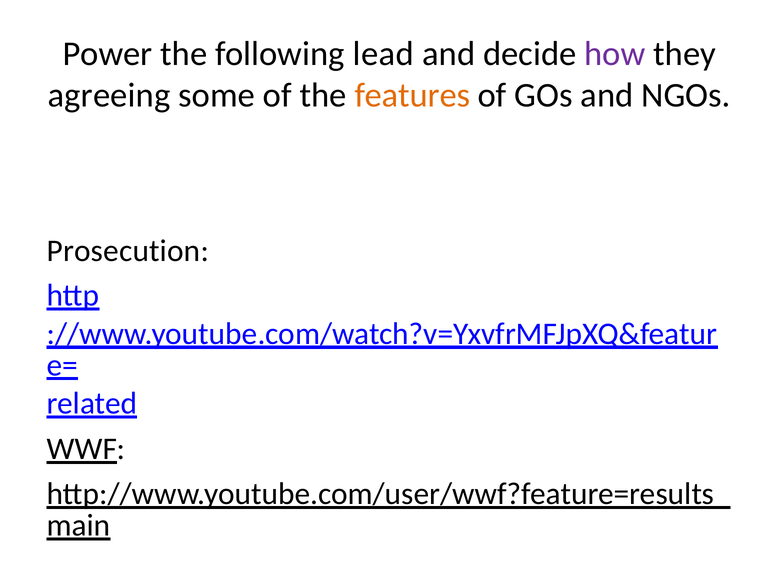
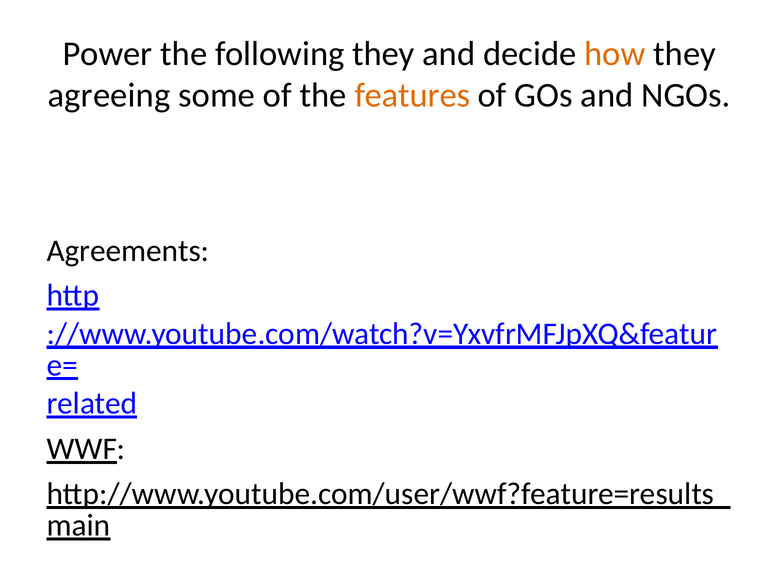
following lead: lead -> they (383, 54)
how colour: purple -> orange (615, 54)
Prosecution: Prosecution -> Agreements (128, 250)
